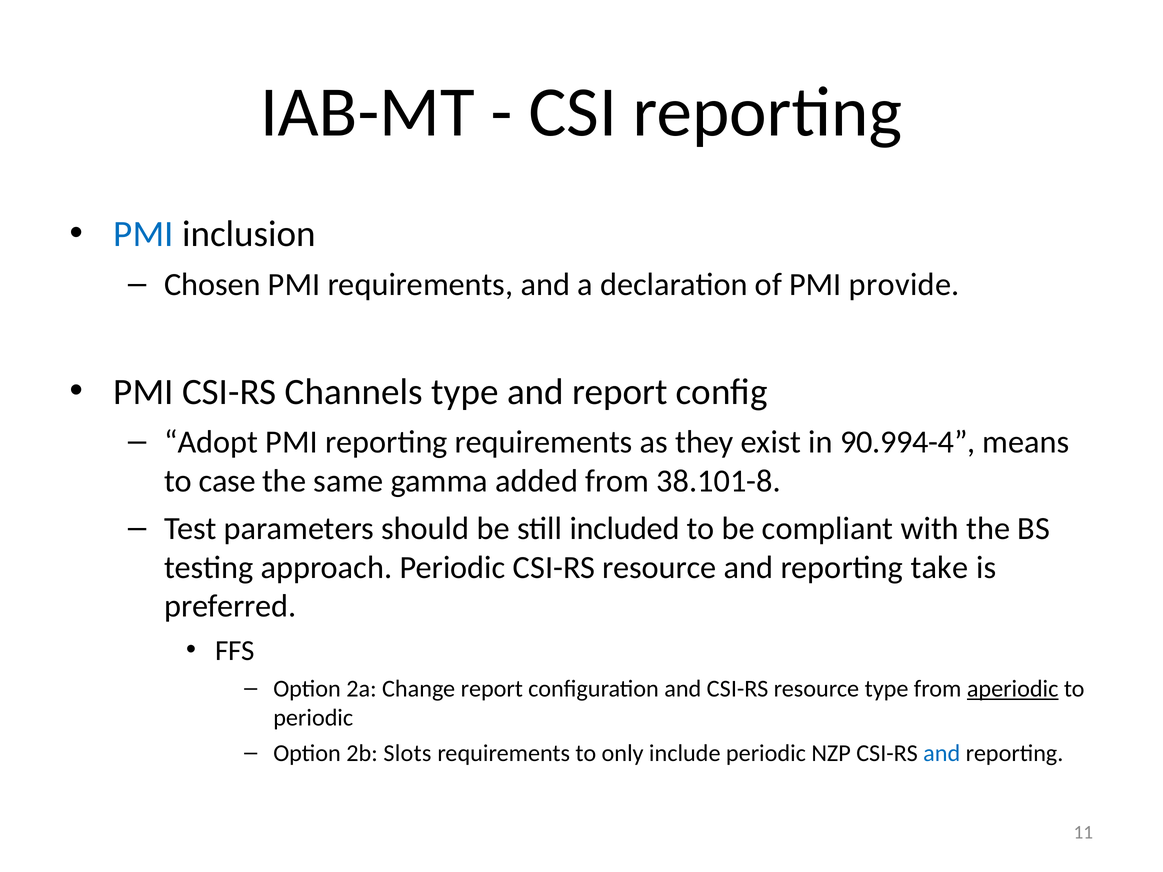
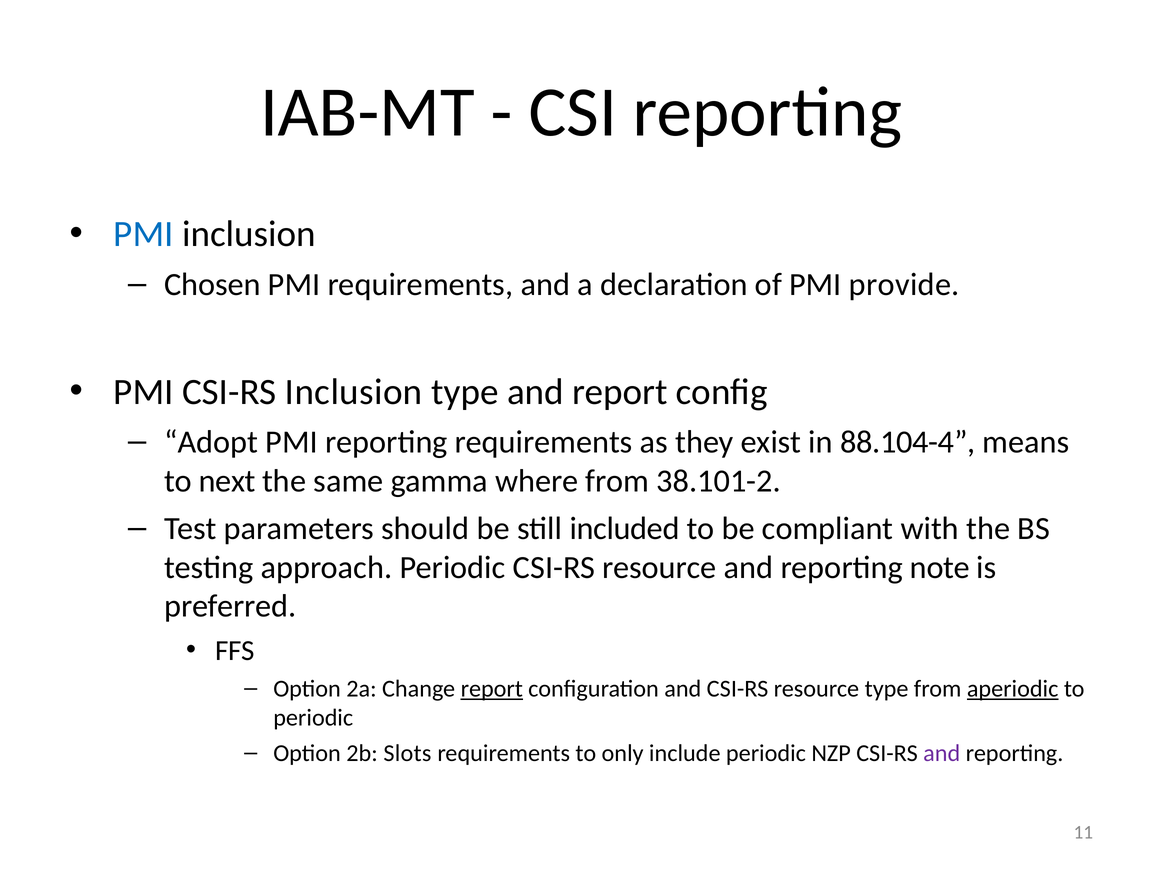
CSI-RS Channels: Channels -> Inclusion (354, 392)
90.994-4: 90.994-4 -> 88.104-4 (908, 442)
case: case -> next (227, 481)
added: added -> where (537, 481)
38.101-8: 38.101-8 -> 38.101-2 (719, 481)
take: take -> note (940, 568)
report underline: none -> present (492, 689)
and colour: blue -> purple (942, 753)
